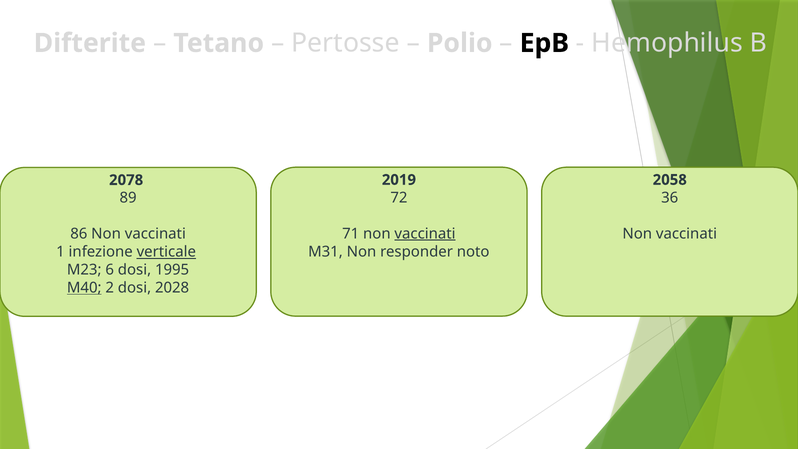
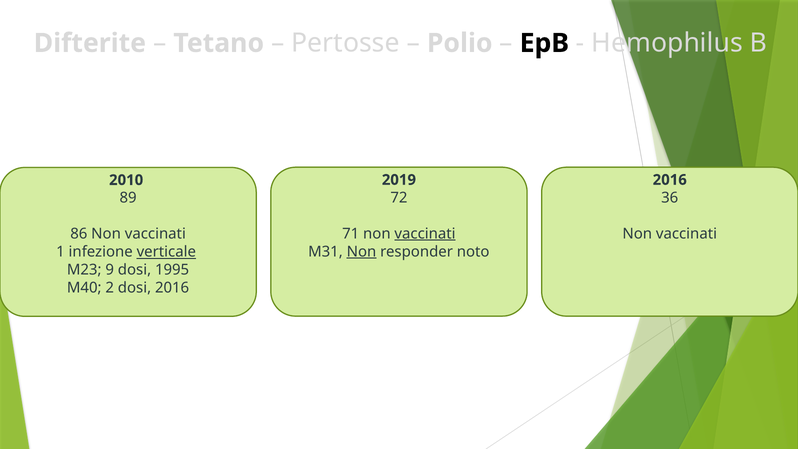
2058: 2058 -> 2016 (670, 180)
2078: 2078 -> 2010 (126, 180)
Non underline: none -> present (361, 252)
6: 6 -> 9 (110, 270)
M40 underline: present -> none (84, 288)
dosi 2028: 2028 -> 2016 (172, 288)
